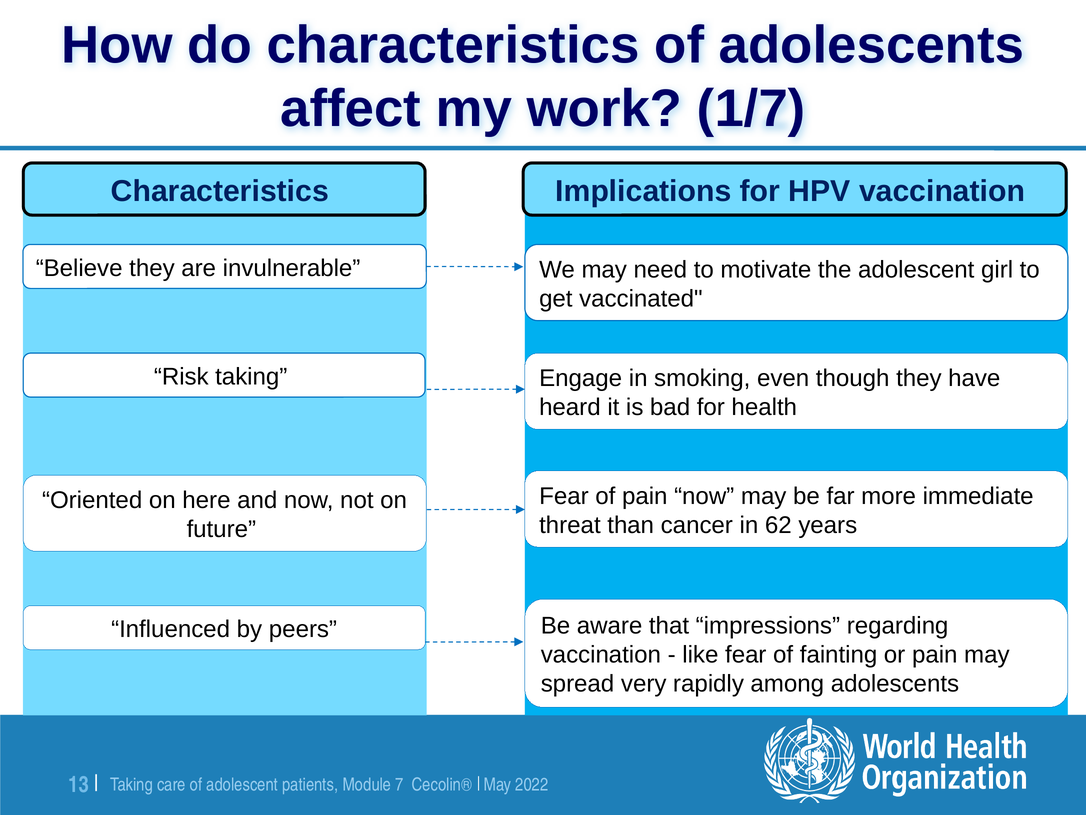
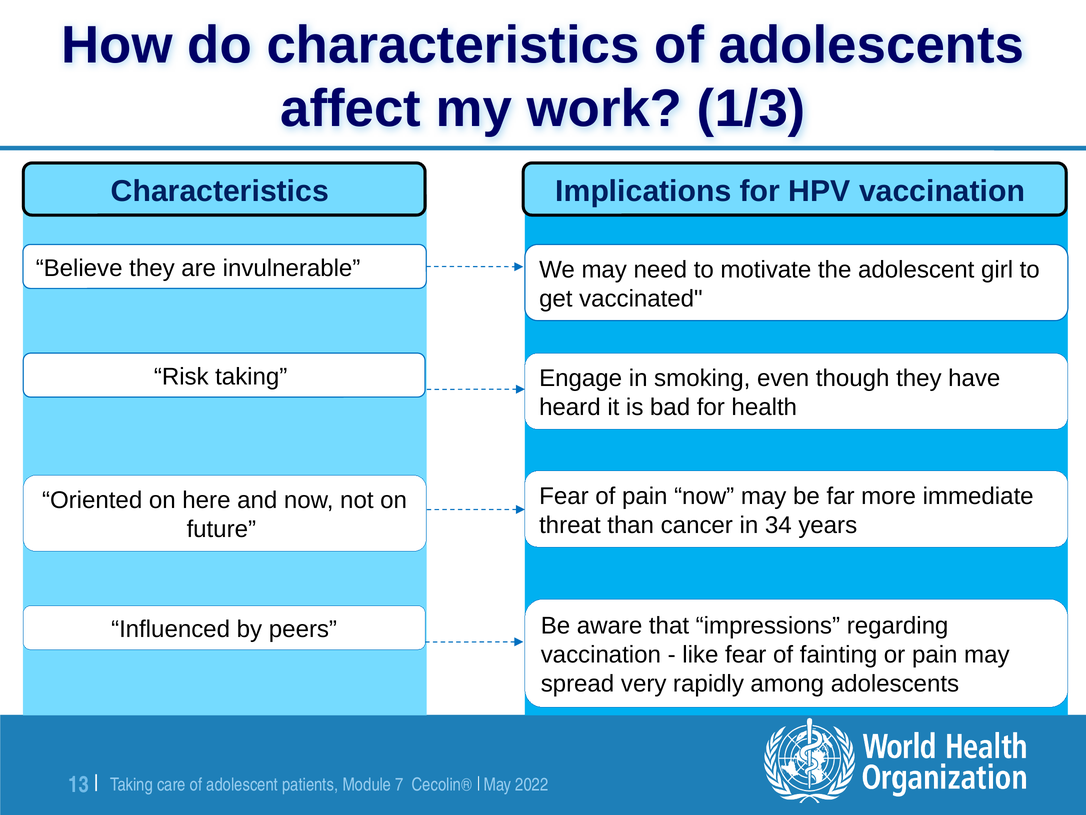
1/7: 1/7 -> 1/3 (751, 109)
62: 62 -> 34 (778, 525)
